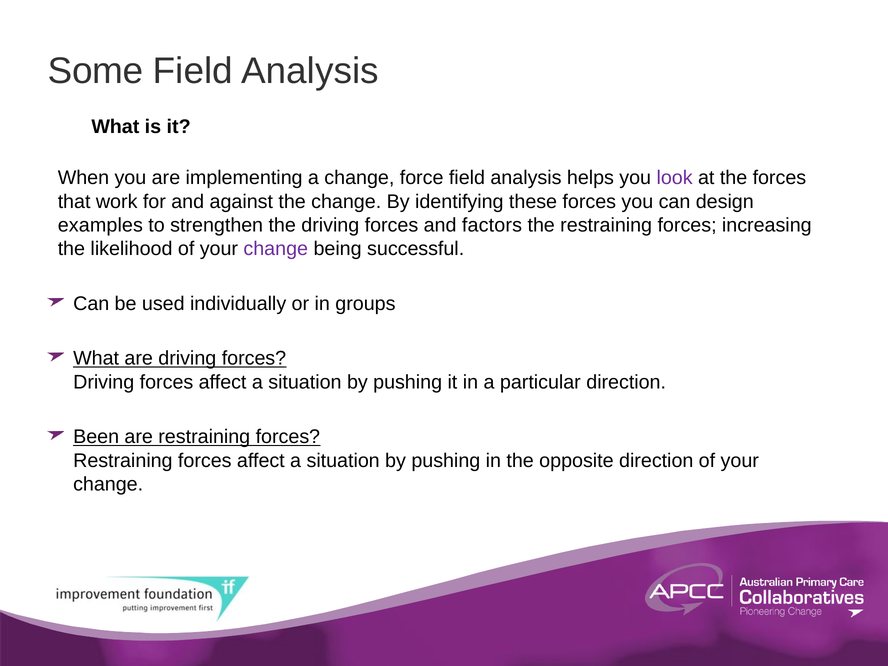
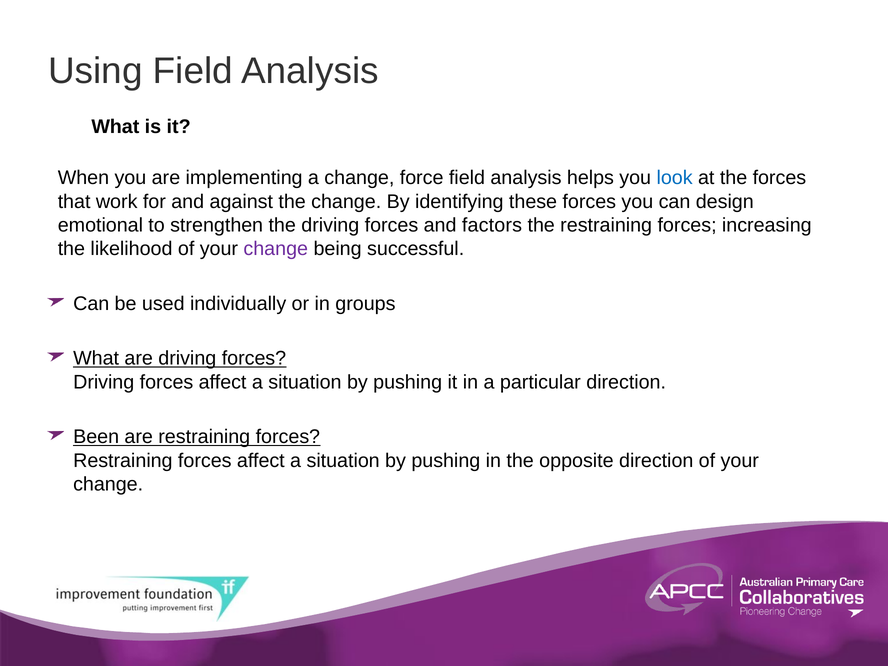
Some: Some -> Using (95, 71)
look colour: purple -> blue (675, 178)
examples: examples -> emotional (100, 225)
